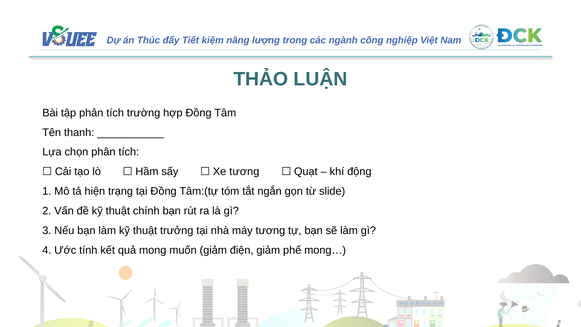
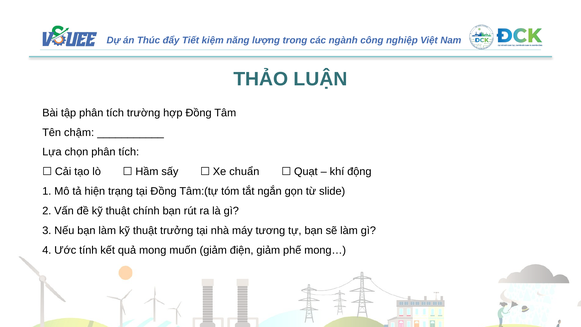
thanh: thanh -> chậm (79, 132)
Xe tương: tương -> chuẩn (244, 172)
